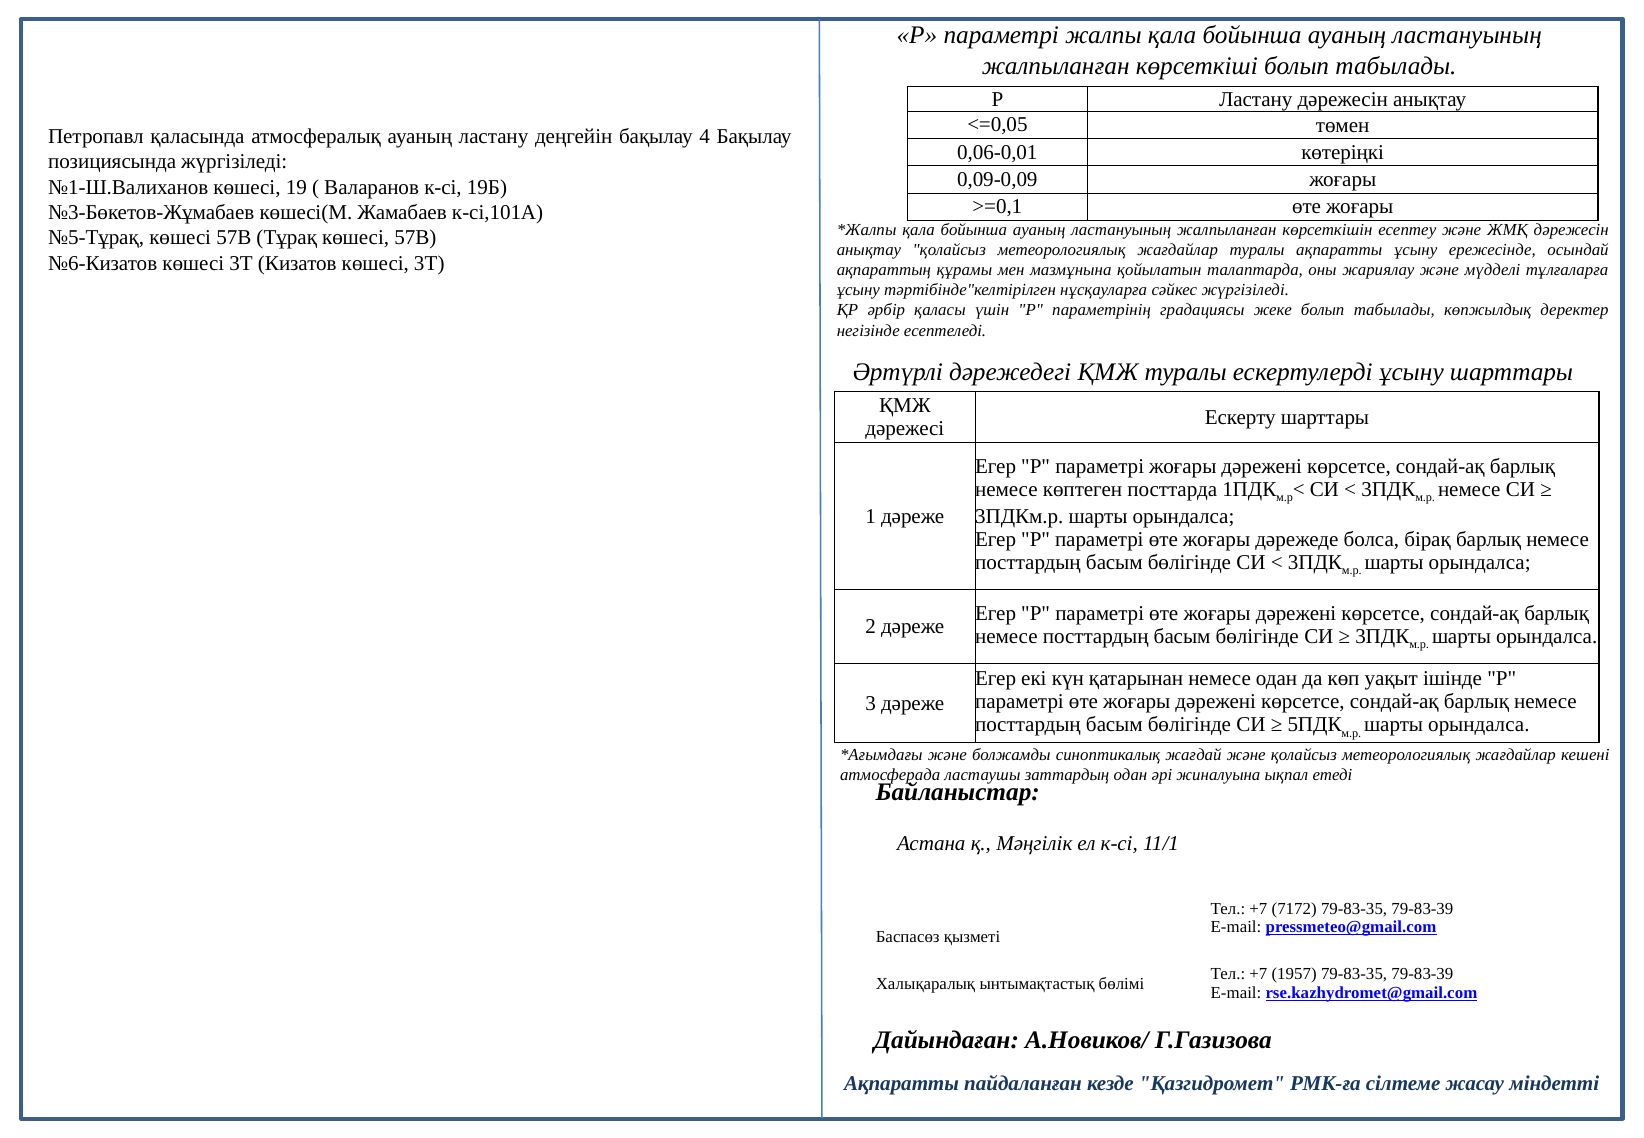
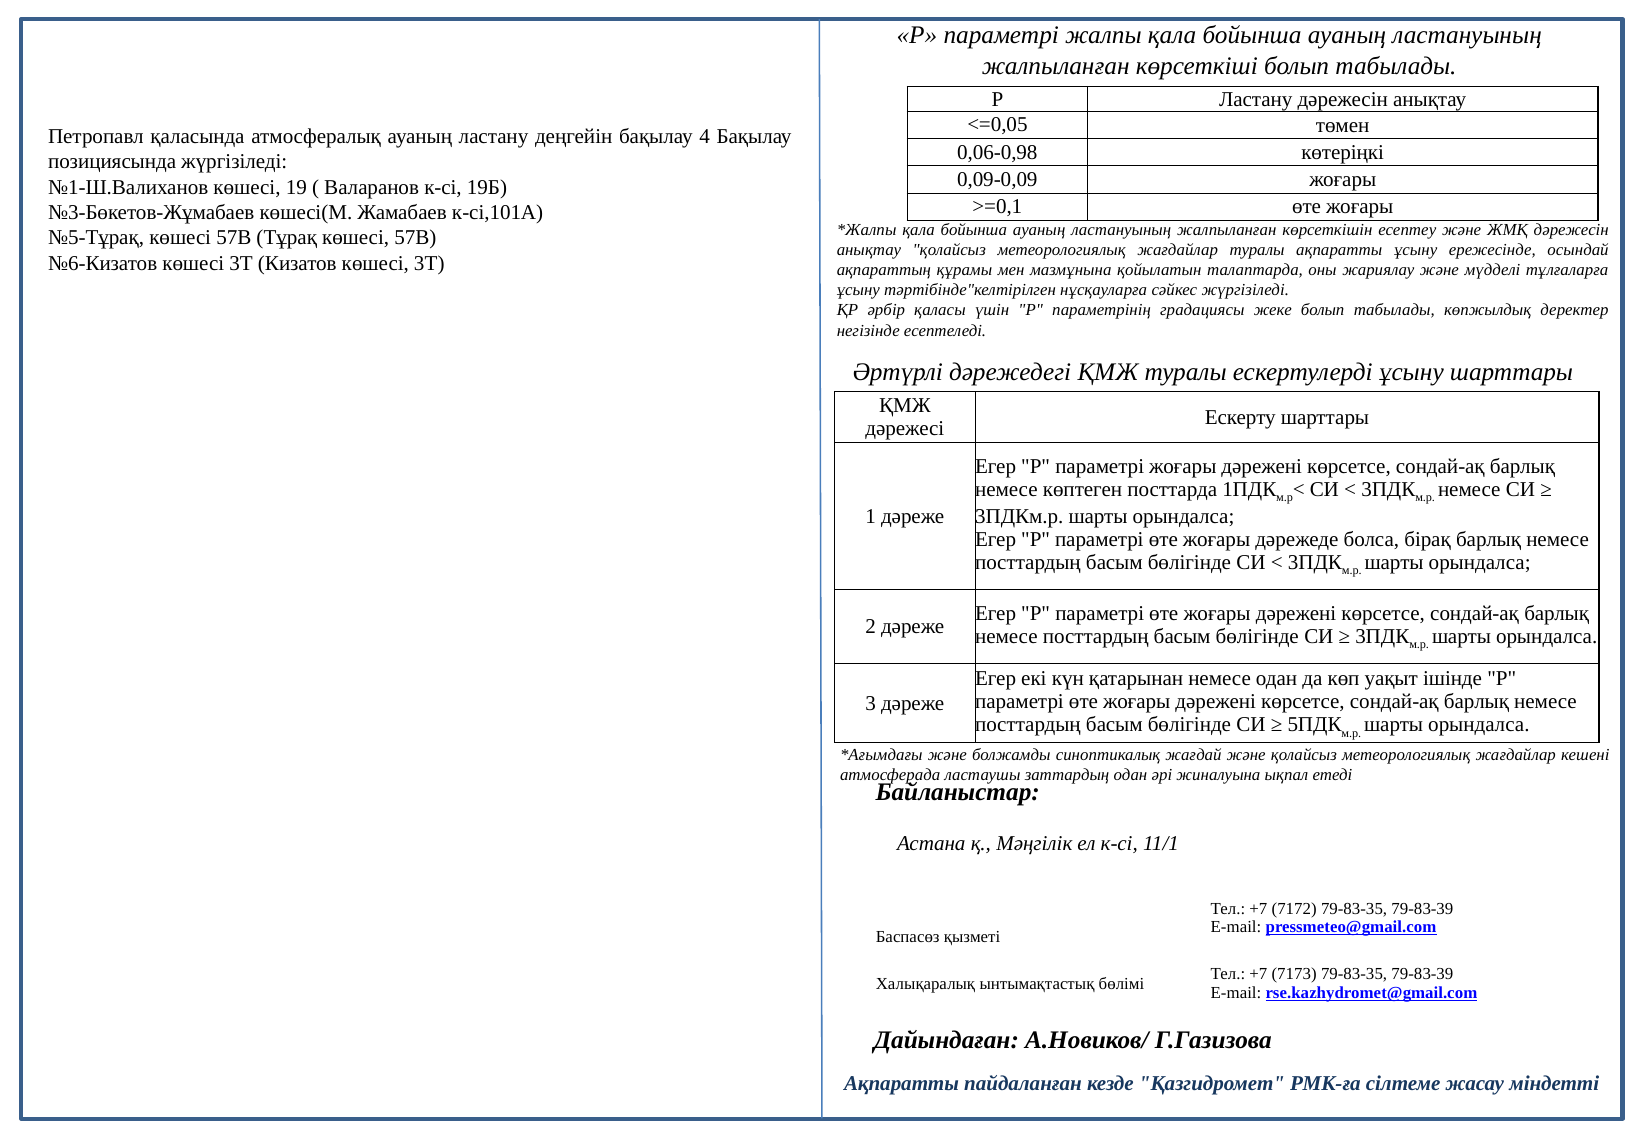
0,06-0,01: 0,06-0,01 -> 0,06-0,98 (997, 152)
1957: 1957 -> 7173 (1294, 974)
